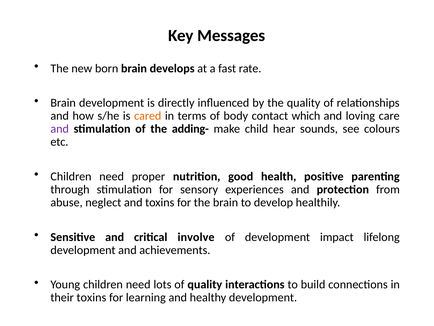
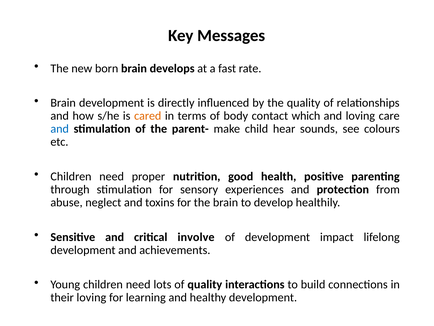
and colour: purple -> blue (60, 129)
adding-: adding- -> parent- (190, 129)
their toxins: toxins -> loving (91, 297)
